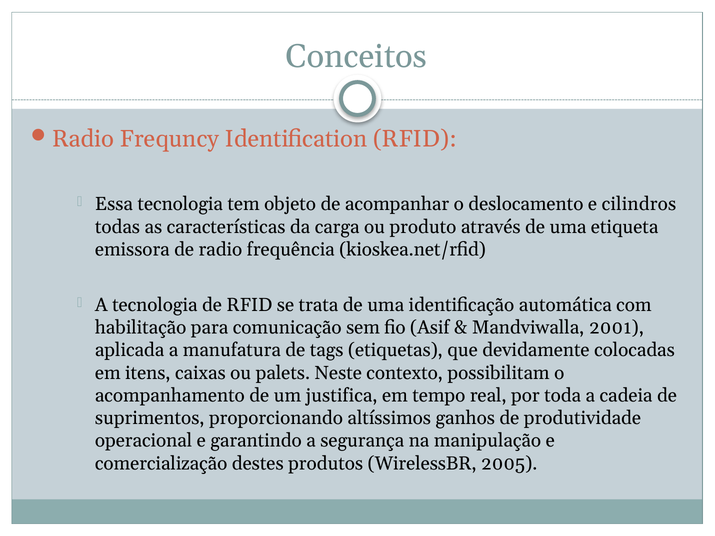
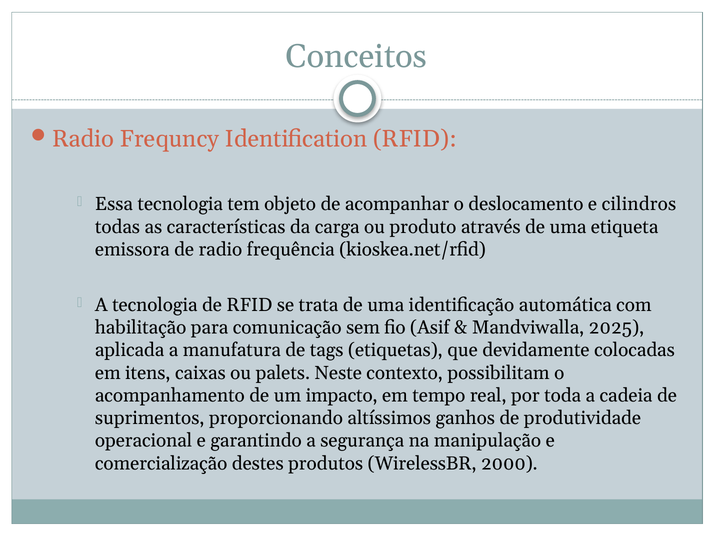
2001: 2001 -> 2025 (617, 328)
justifica: justifica -> impacto (342, 396)
2005: 2005 -> 2000 (509, 464)
